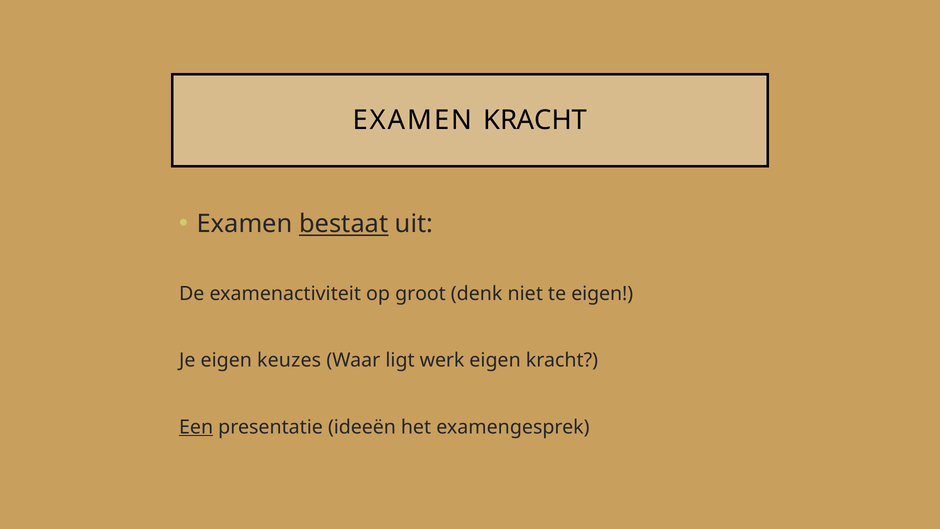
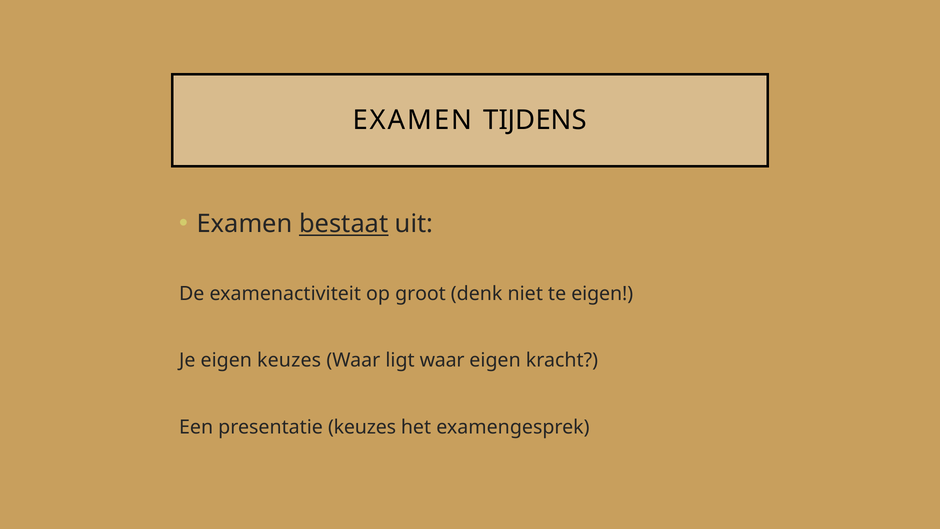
EXAMEN KRACHT: KRACHT -> TIJDENS (535, 120)
ligt werk: werk -> waar (442, 360)
Een underline: present -> none (196, 427)
presentatie ideeën: ideeën -> keuzes (362, 427)
